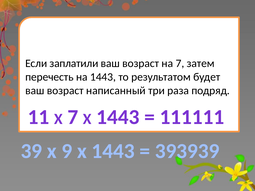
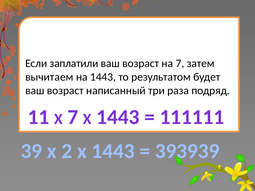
перечесть: перечесть -> вычитаем (49, 77)
9: 9 -> 2 (67, 151)
